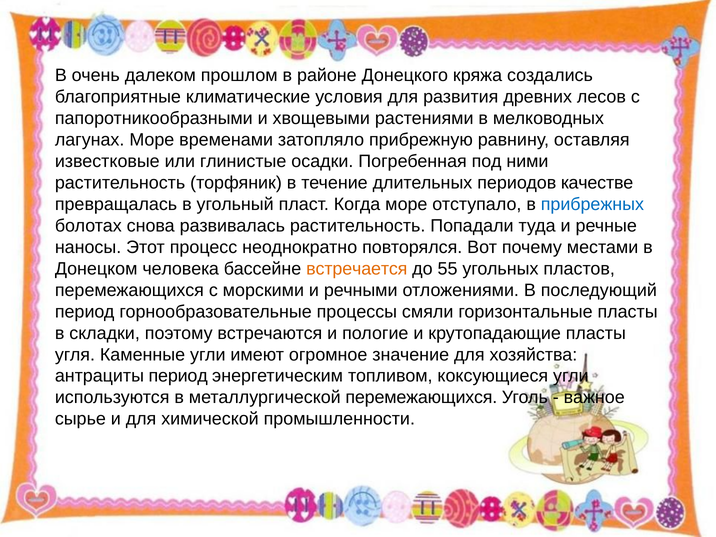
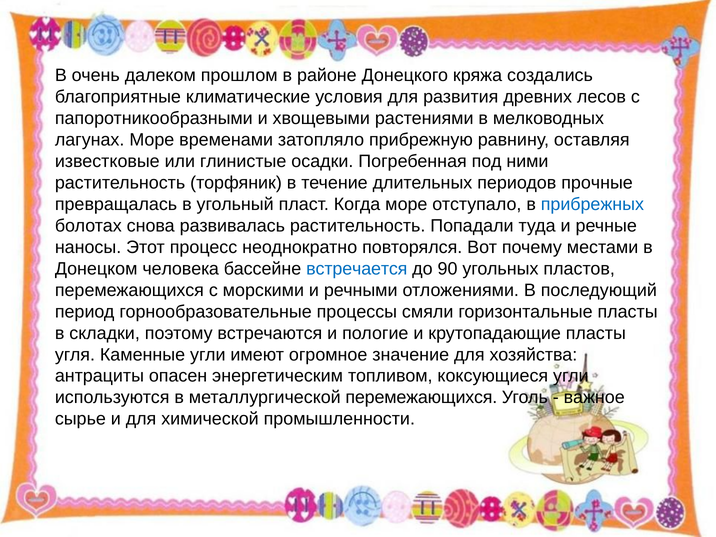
качестве: качестве -> прочные (597, 183)
встречается colour: orange -> blue (357, 269)
55: 55 -> 90 (448, 269)
антрациты период: период -> опасен (178, 376)
